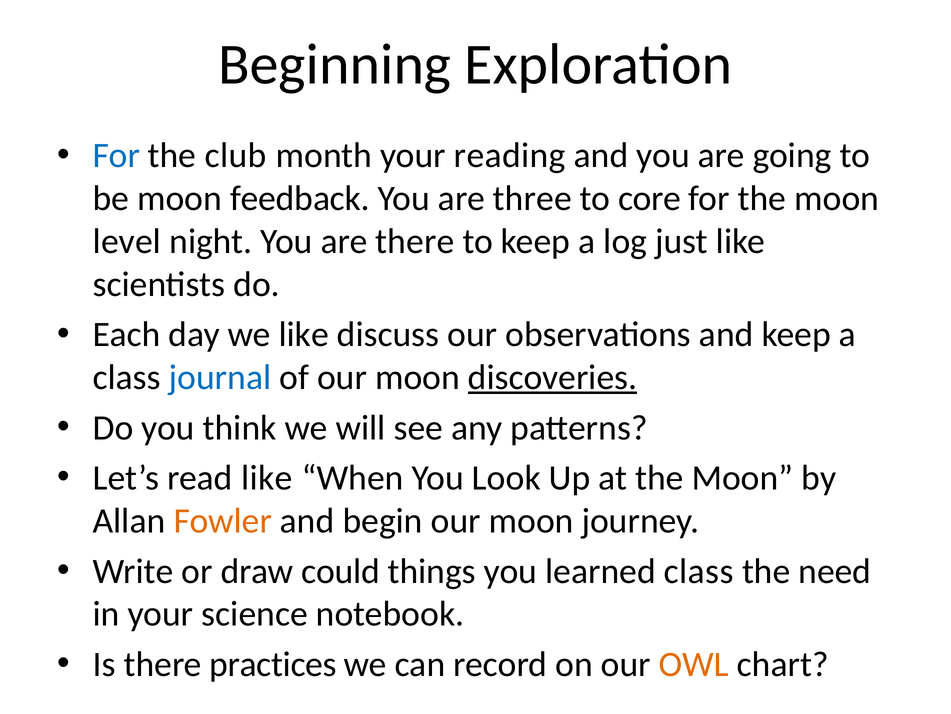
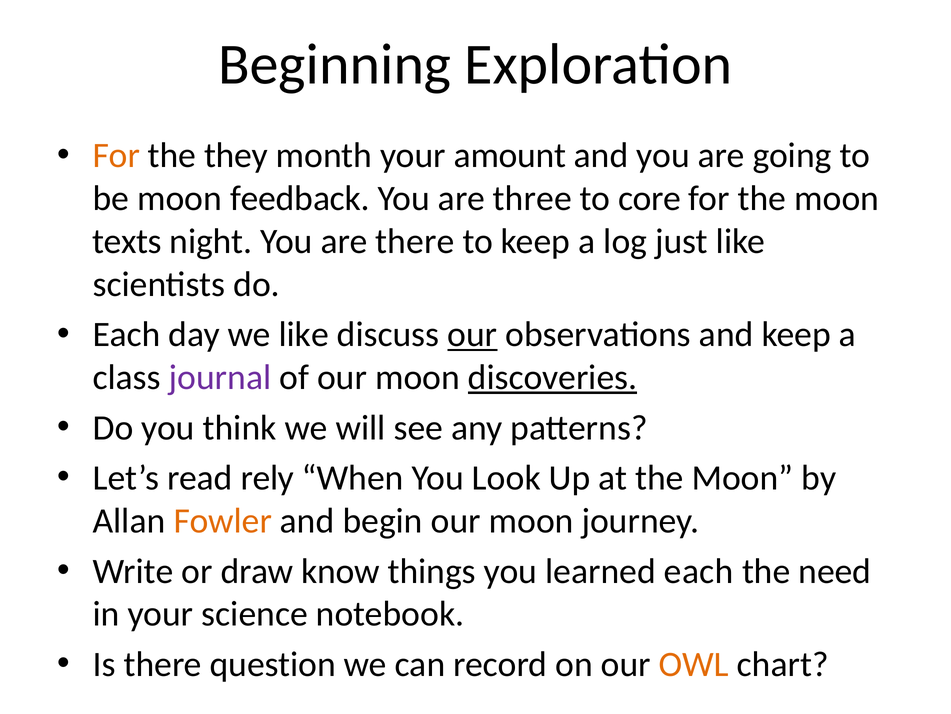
For colour: blue -> orange (116, 155)
club: club -> they (236, 155)
reading: reading -> amount (510, 155)
level: level -> texts (127, 241)
our underline: none -> present (472, 334)
journal colour: blue -> purple (220, 377)
read like: like -> rely (267, 478)
could: could -> know (341, 571)
learned class: class -> each (699, 571)
practices: practices -> question (273, 664)
